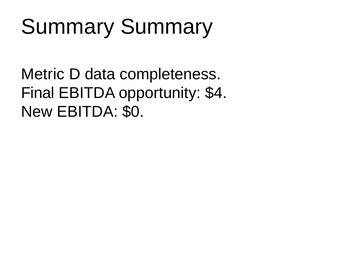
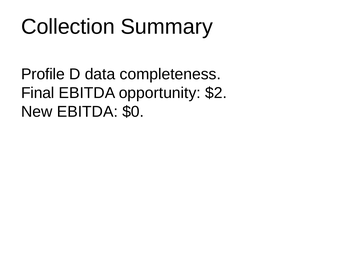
Summary: Summary -> Collection (68, 27)
Metric: Metric -> Profile (43, 74)
$4: $4 -> $2 (216, 93)
